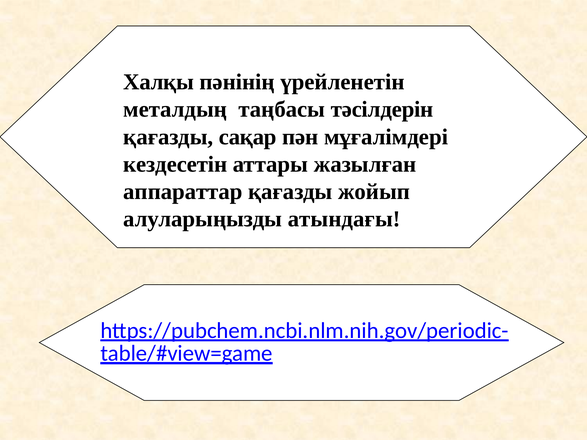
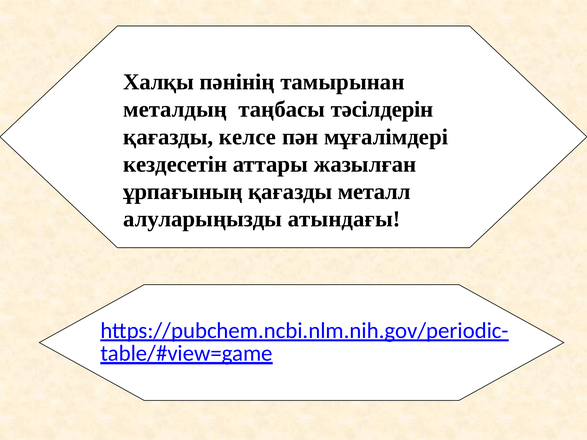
үрейленетін: үрейленетін -> тамырынан (342, 82)
сақар: сақар -> келсе (248, 137)
аппараттар: аппараттар -> ұрпағының (183, 192)
жойып: жойып -> металл (374, 192)
